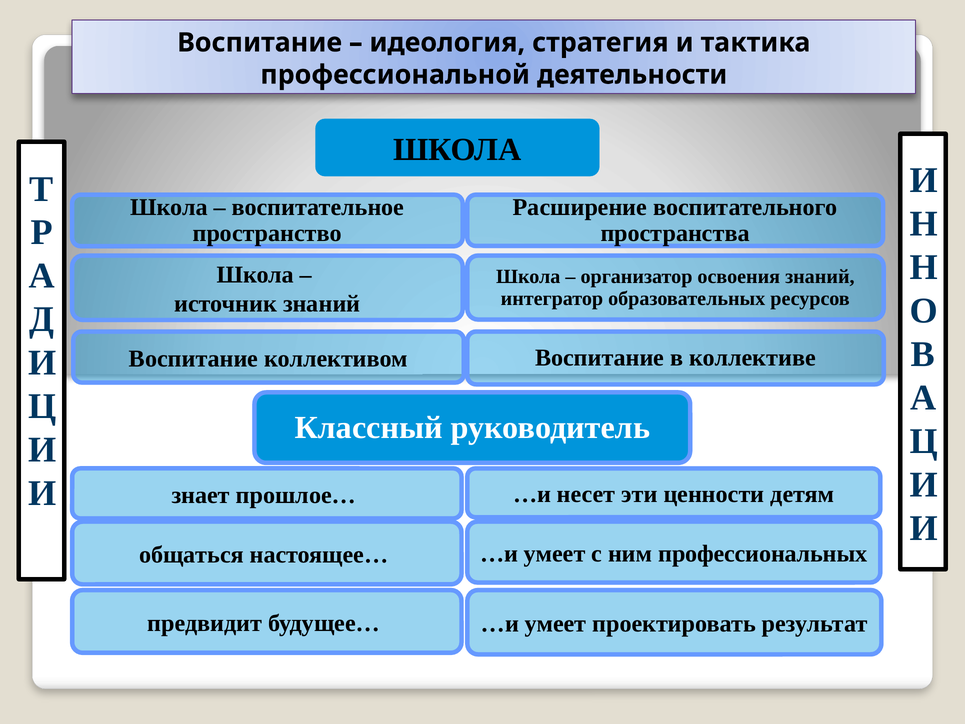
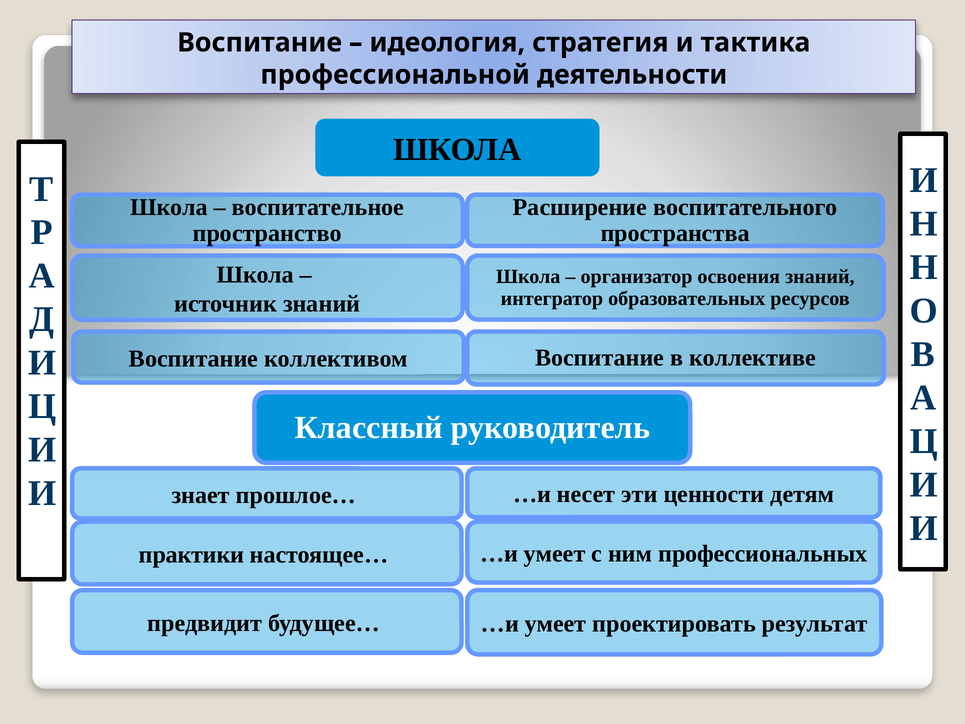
общаться: общаться -> практики (192, 554)
